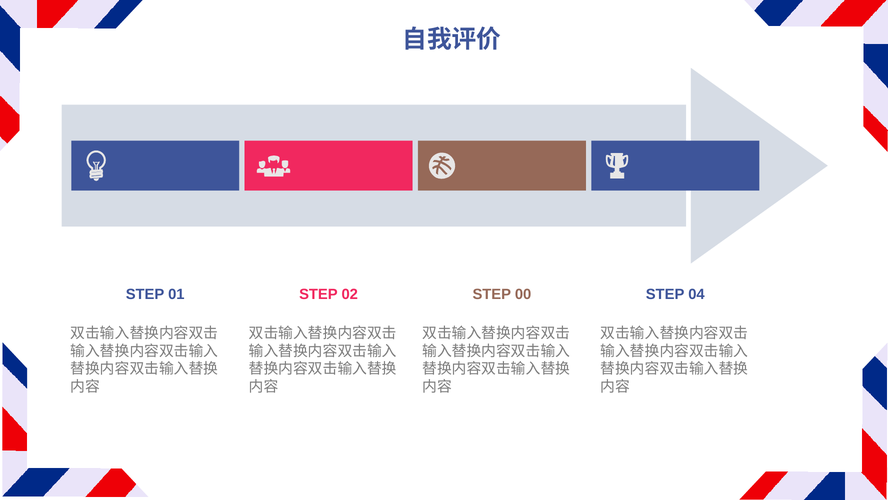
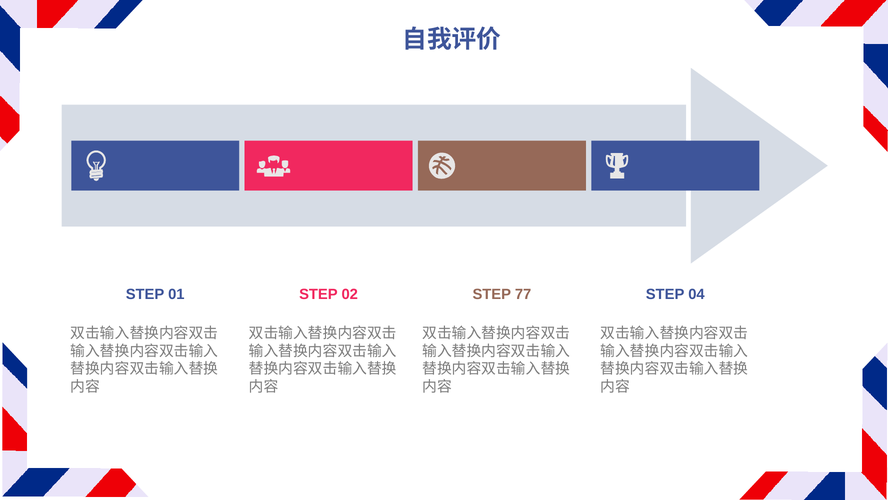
00: 00 -> 77 (523, 294)
